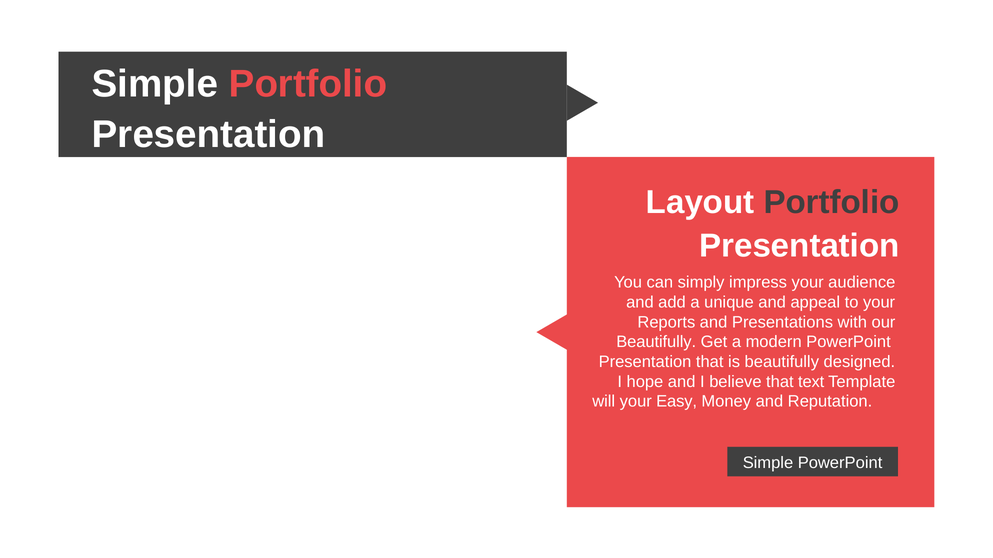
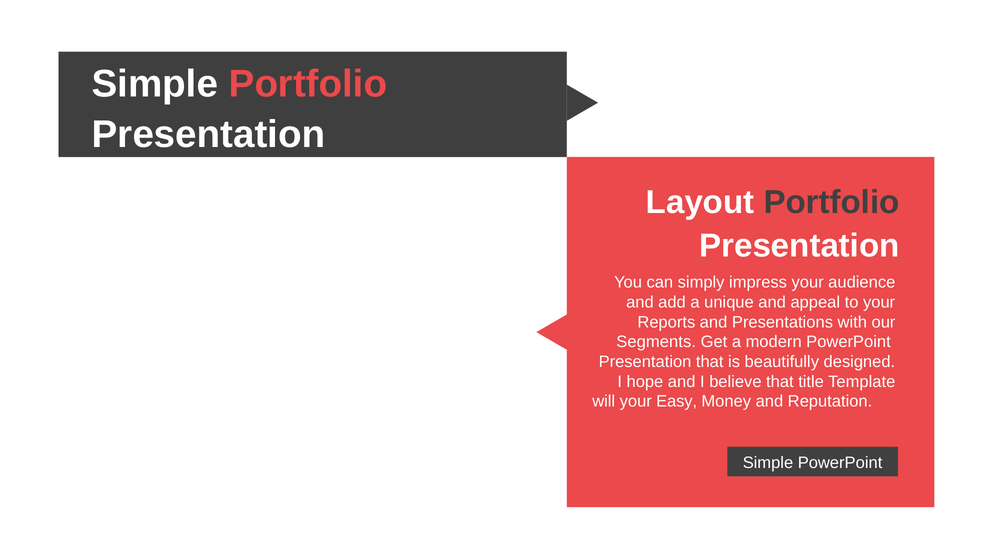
Beautifully: Beautifully -> Segments (656, 342)
text: text -> title (811, 382)
